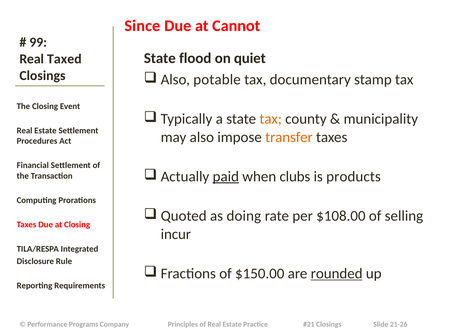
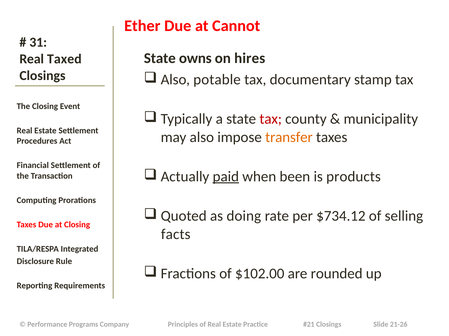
Since: Since -> Ether (142, 26)
99: 99 -> 31 (38, 42)
flood: flood -> owns (195, 58)
quiet: quiet -> hires (250, 58)
tax colour: orange -> red (271, 119)
clubs: clubs -> been (295, 177)
$108.00: $108.00 -> $734.12 (341, 216)
incur: incur -> facts (176, 235)
$150.00: $150.00 -> $102.00 (260, 274)
rounded underline: present -> none (337, 274)
